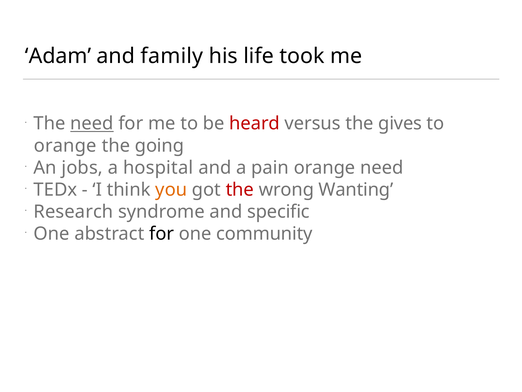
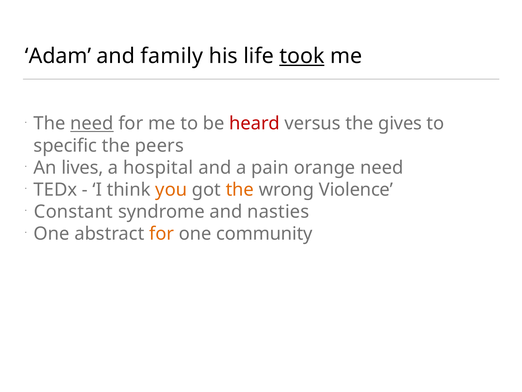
took underline: none -> present (302, 56)
orange: orange -> specific (65, 145)
going: going -> peers (159, 145)
jobs: jobs -> lives (82, 167)
the colour: red -> orange (240, 189)
Wanting: Wanting -> Violence (356, 189)
Research: Research -> Constant (73, 211)
specific: specific -> nasties (278, 211)
for colour: black -> orange (162, 234)
